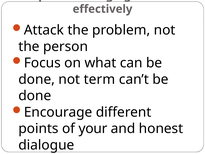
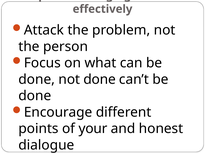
not term: term -> done (100, 79)
